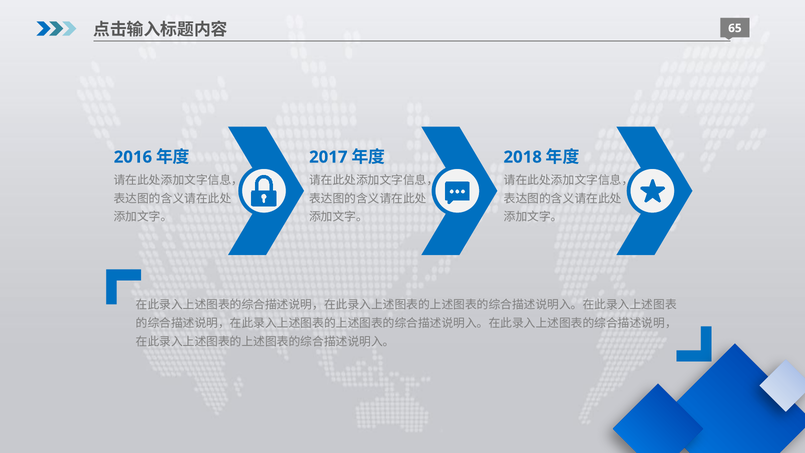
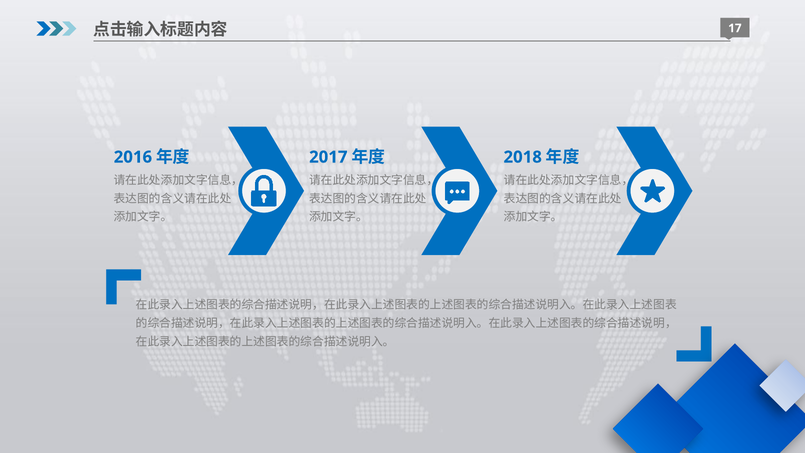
65: 65 -> 17 (735, 28)
